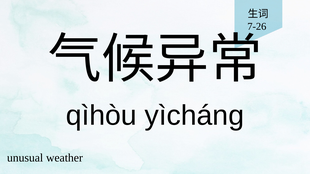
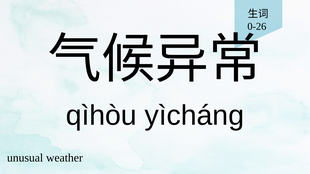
7-26: 7-26 -> 0-26 (257, 26)
